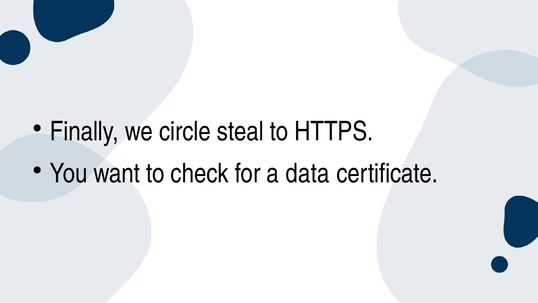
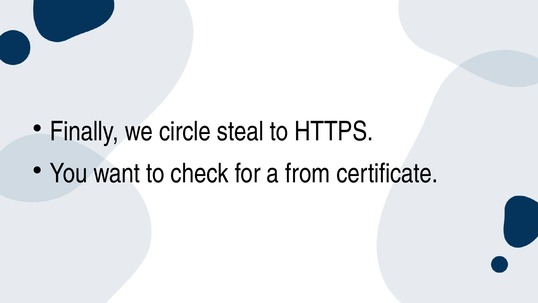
data: data -> from (308, 173)
